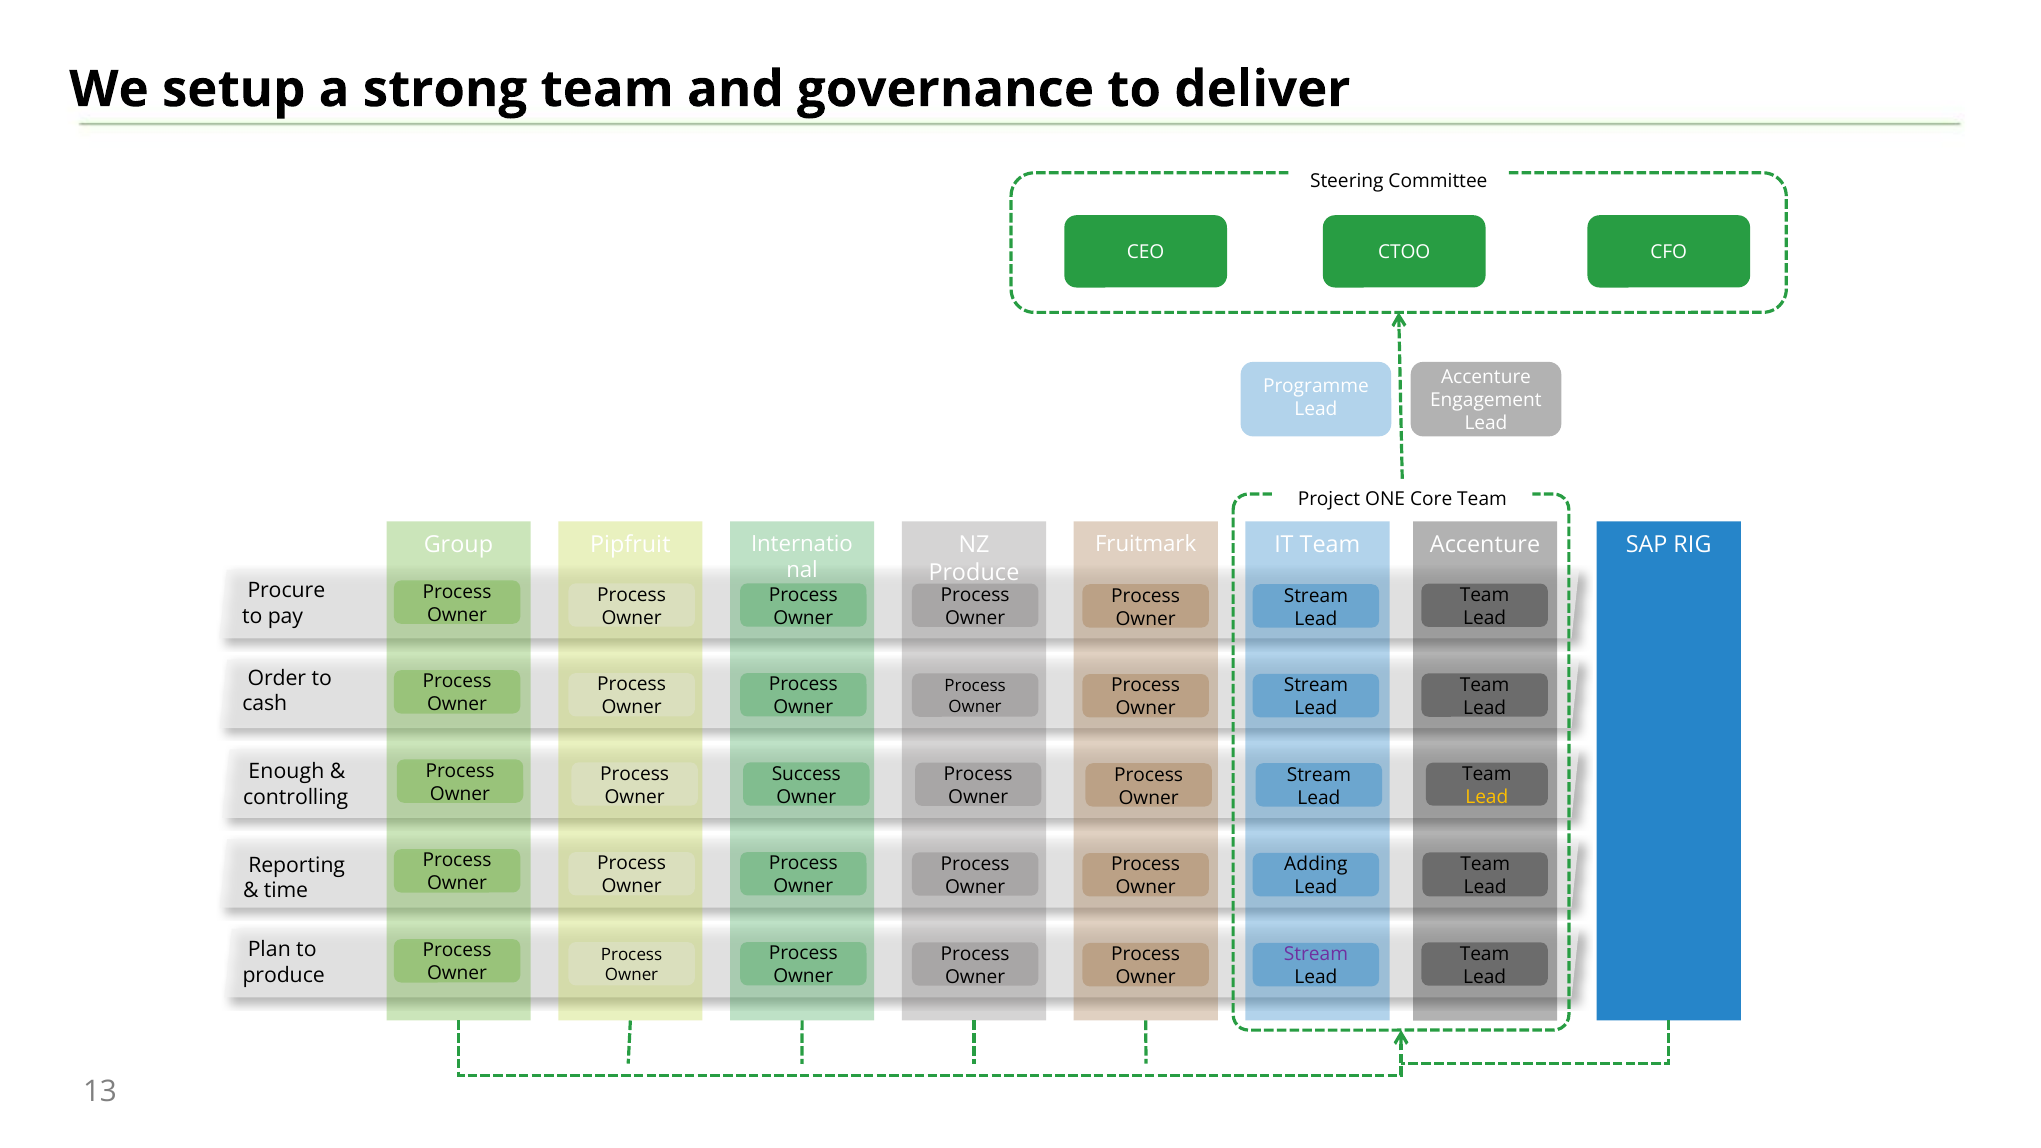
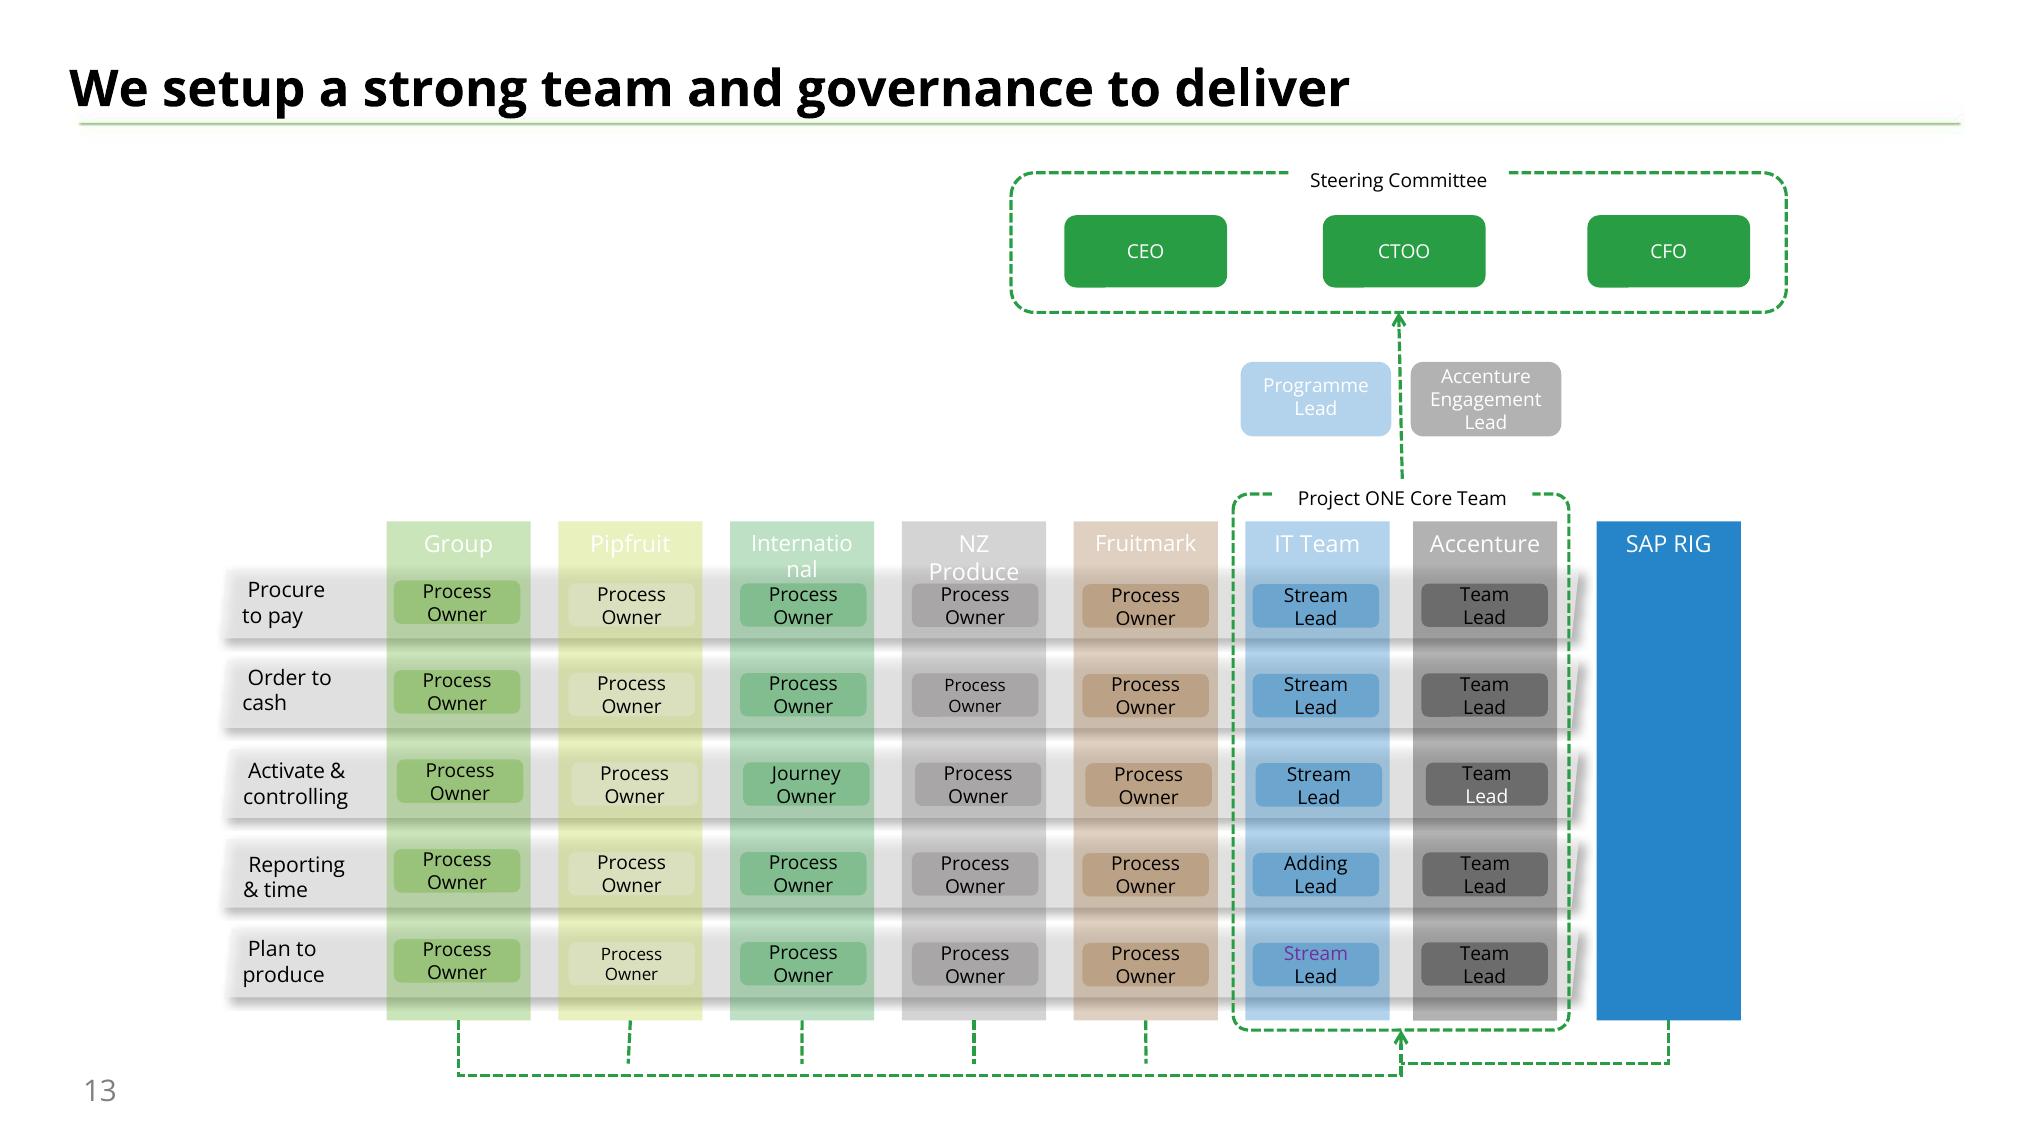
Enough: Enough -> Activate (287, 772)
Success: Success -> Journey (806, 774)
Lead colour: yellow -> white (1487, 797)
